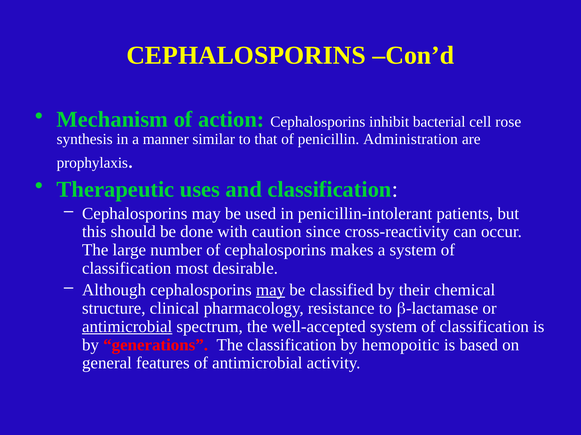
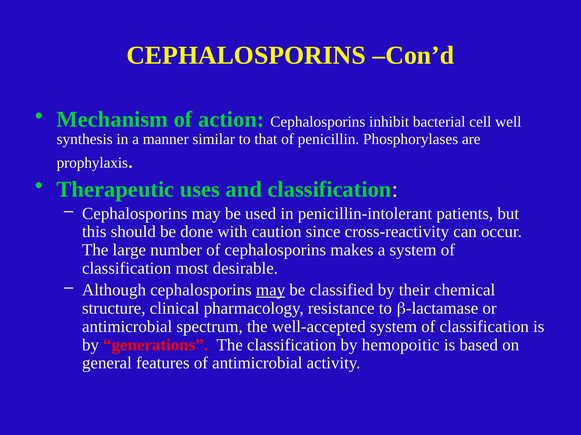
rose: rose -> well (508, 122)
Administration: Administration -> Phosphorylases (411, 139)
antimicrobial underline: present -> none (127, 327)
